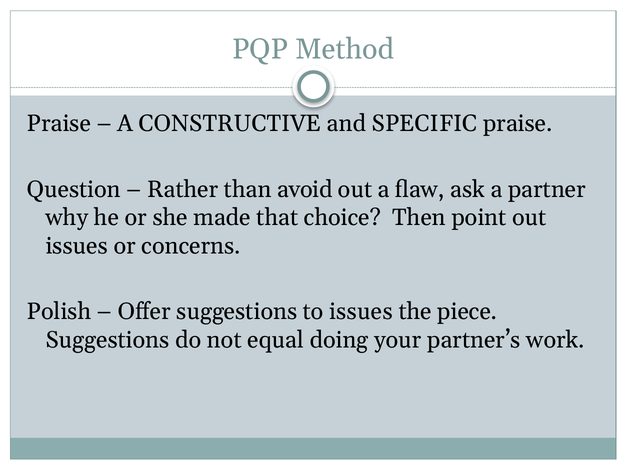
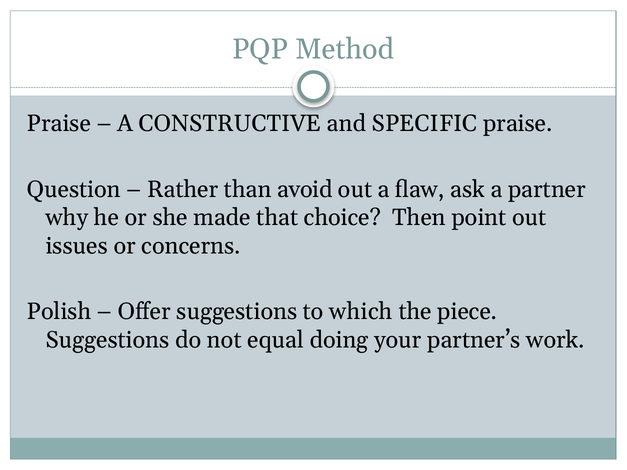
to issues: issues -> which (361, 312)
